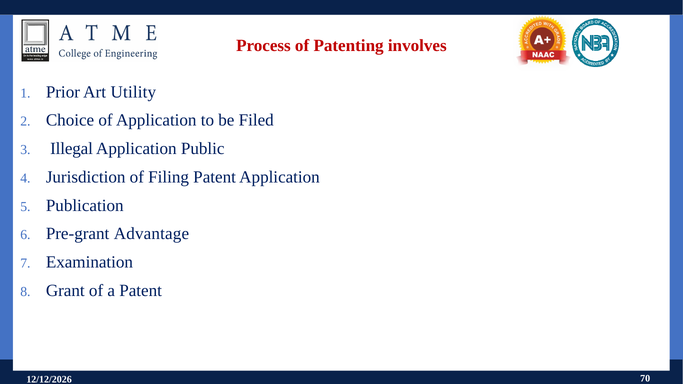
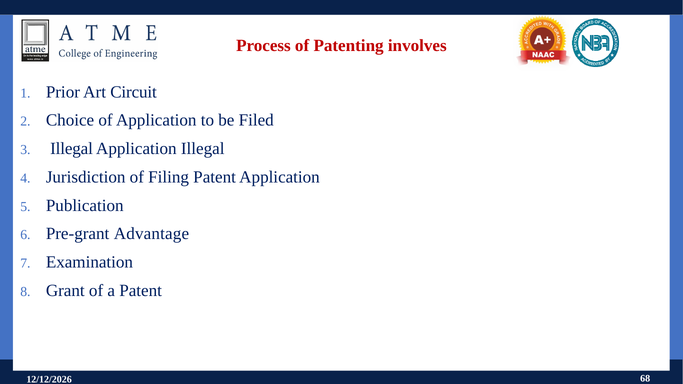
Utility: Utility -> Circuit (134, 92)
Application Public: Public -> Illegal (203, 149)
70: 70 -> 68 (645, 379)
